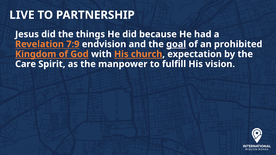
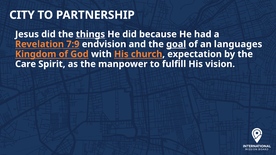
LIVE: LIVE -> CITY (22, 15)
things underline: none -> present (90, 34)
prohibited: prohibited -> languages (238, 44)
